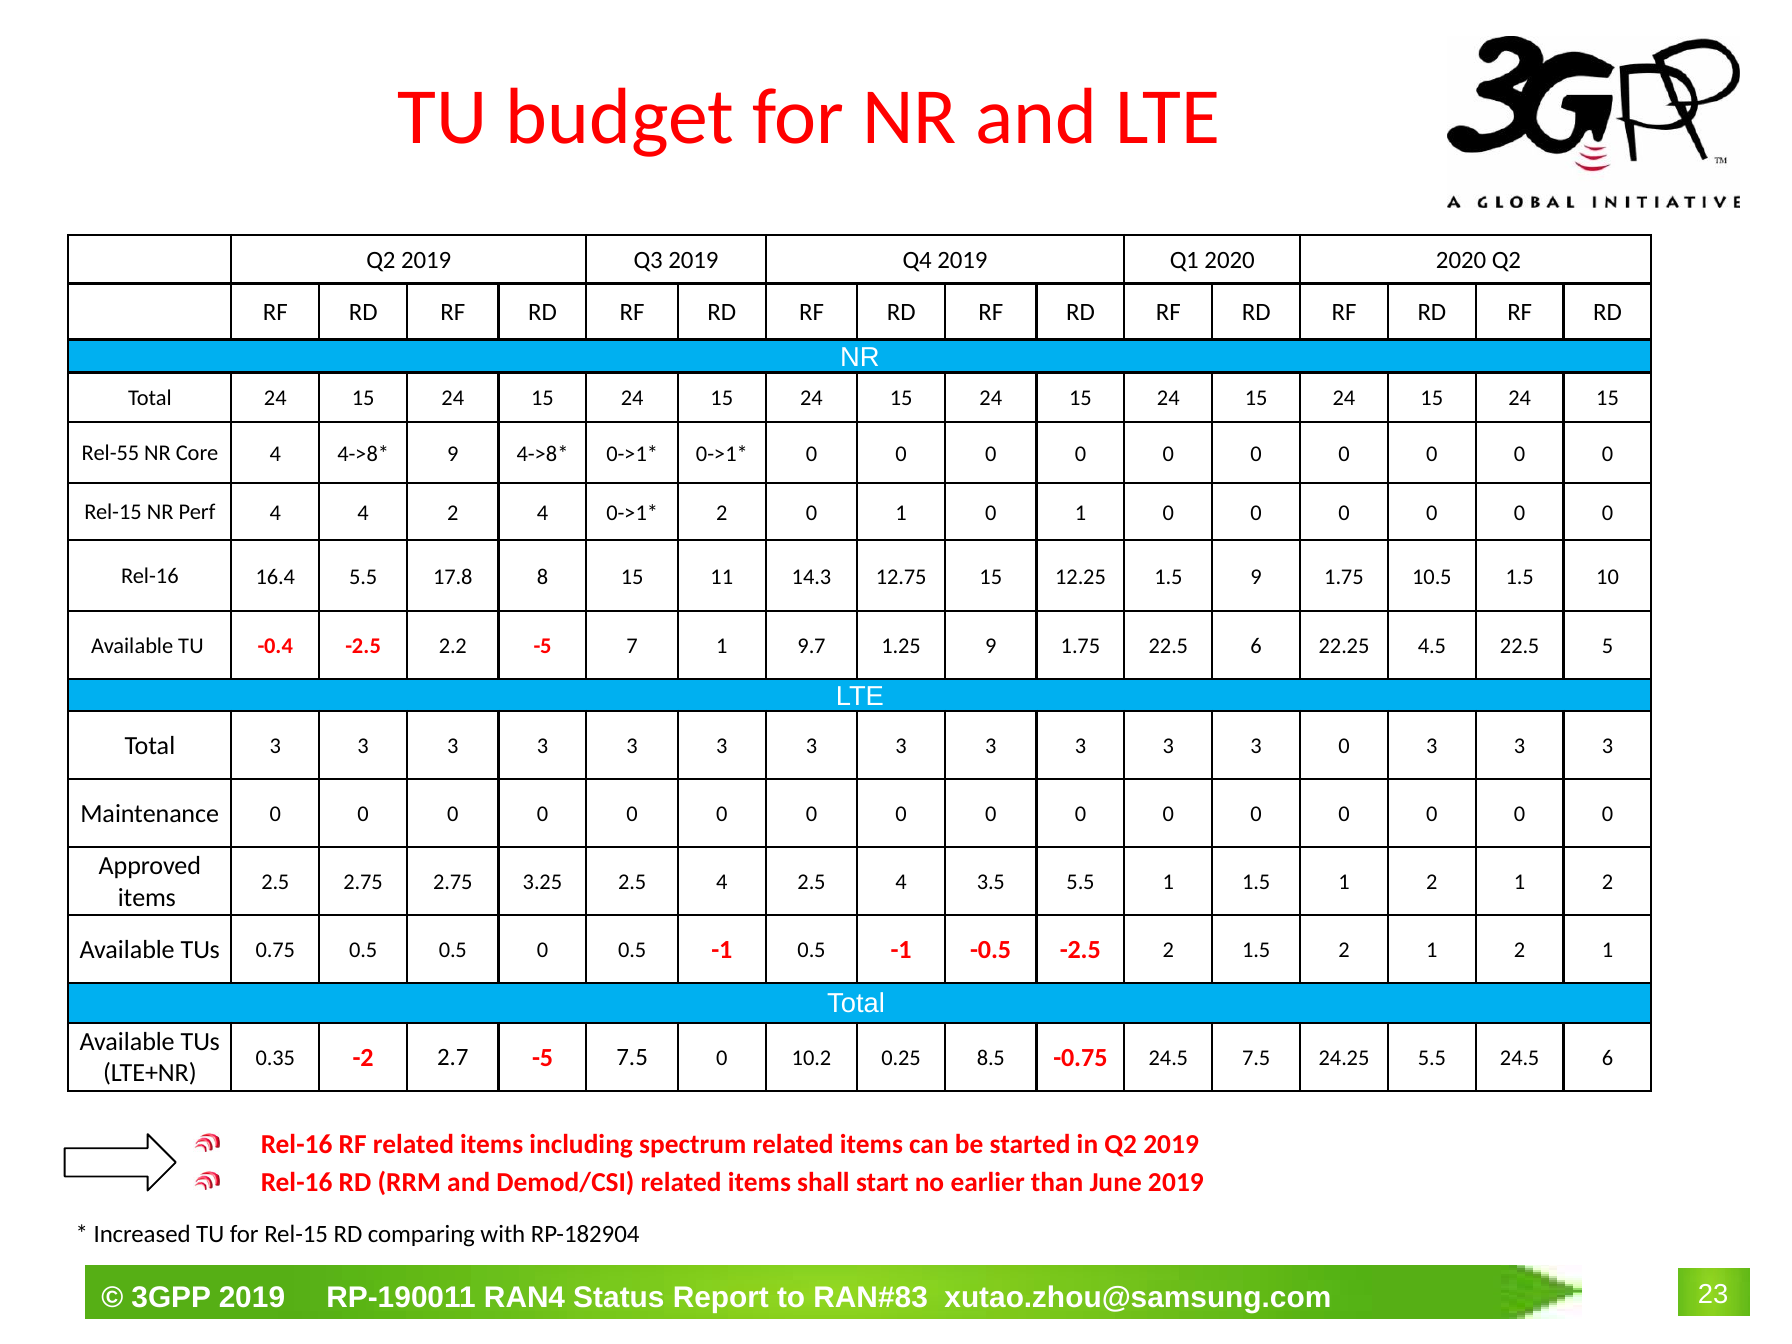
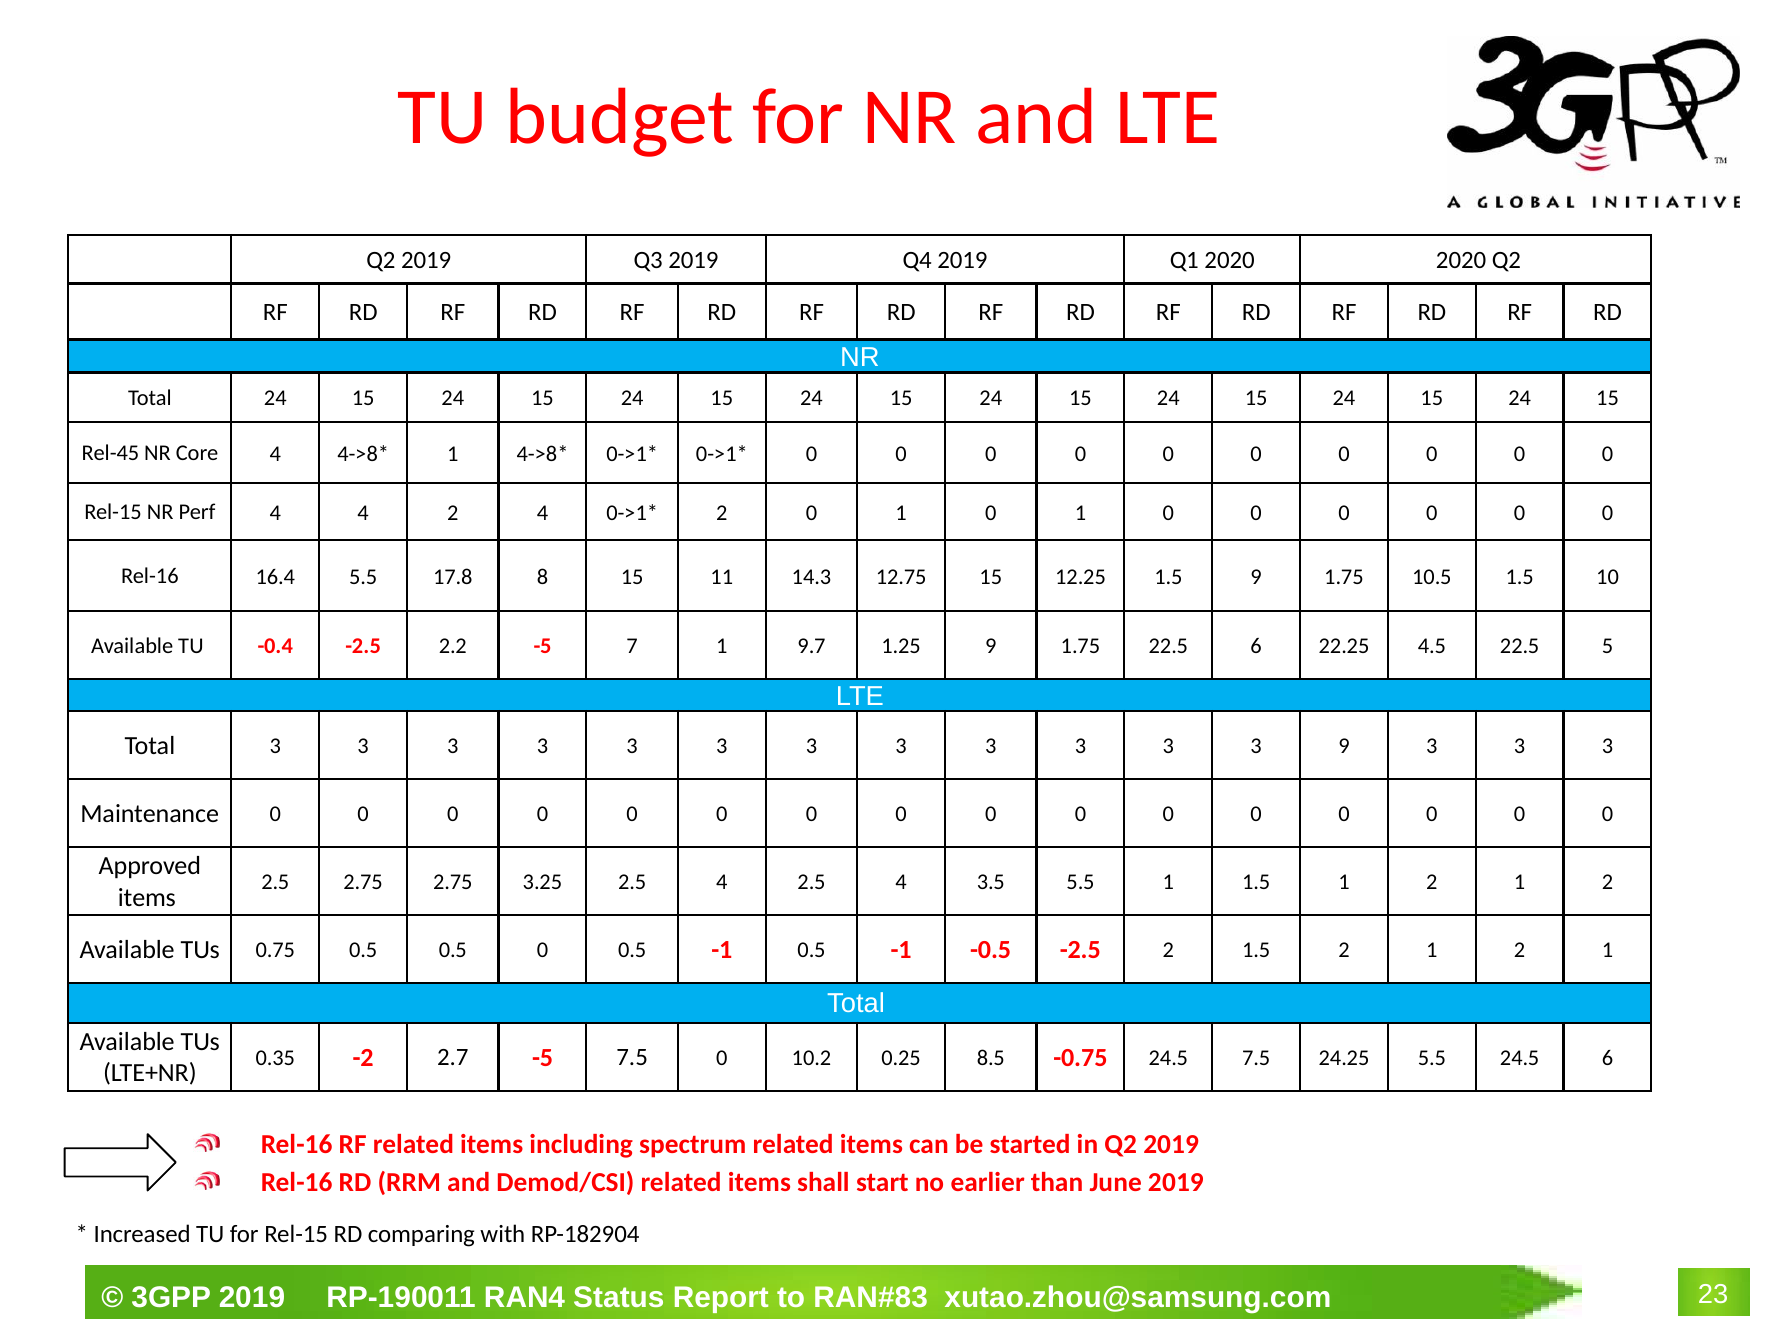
Rel-55: Rel-55 -> Rel-45 (110, 453)
9: 9 -> 1 (453, 454)
3 0: 0 -> 9 (1344, 746)
